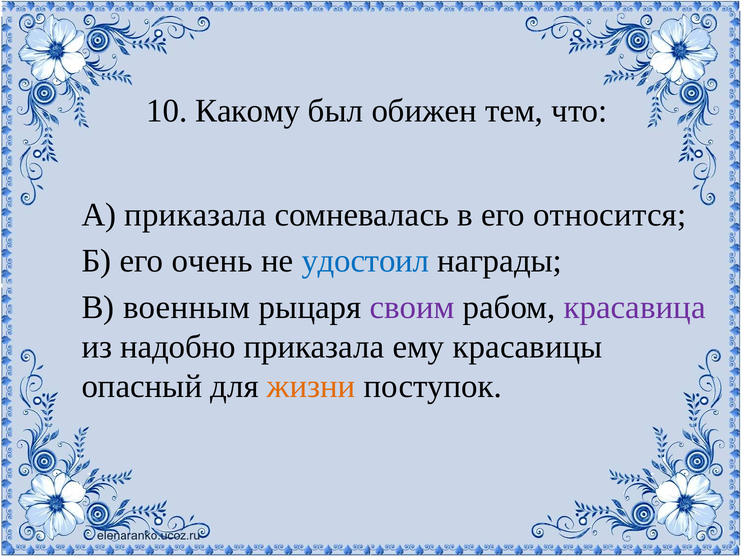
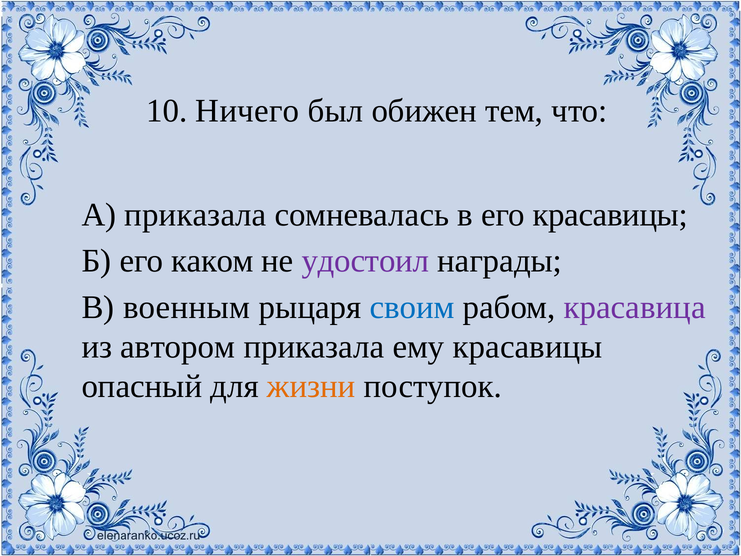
Какому: Какому -> Ничего (247, 111)
его относится: относится -> красавицы (610, 215)
очень: очень -> каком (212, 261)
удостоил colour: blue -> purple (365, 261)
своим colour: purple -> blue (412, 307)
надобно: надобно -> автором (178, 347)
